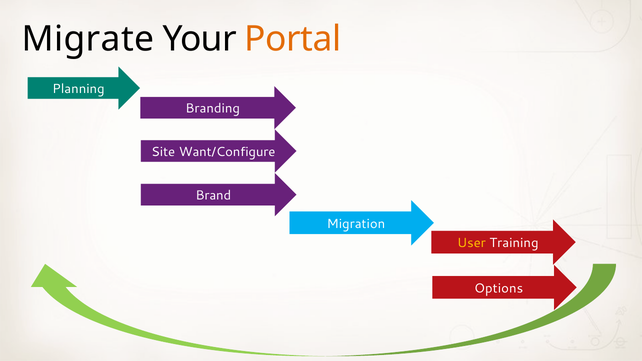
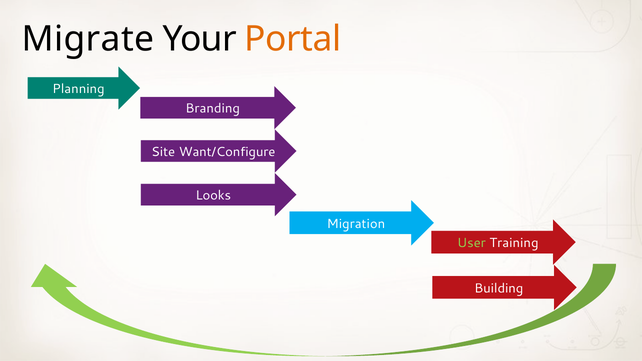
Brand: Brand -> Looks (213, 196)
User colour: yellow -> light green (471, 243)
Options: Options -> Building (499, 288)
